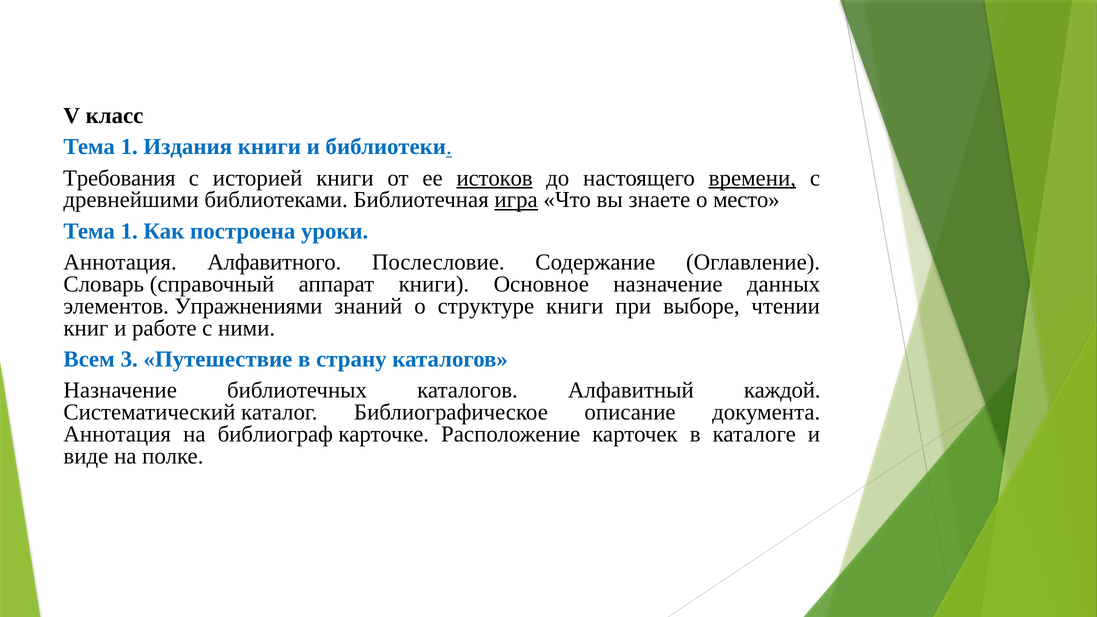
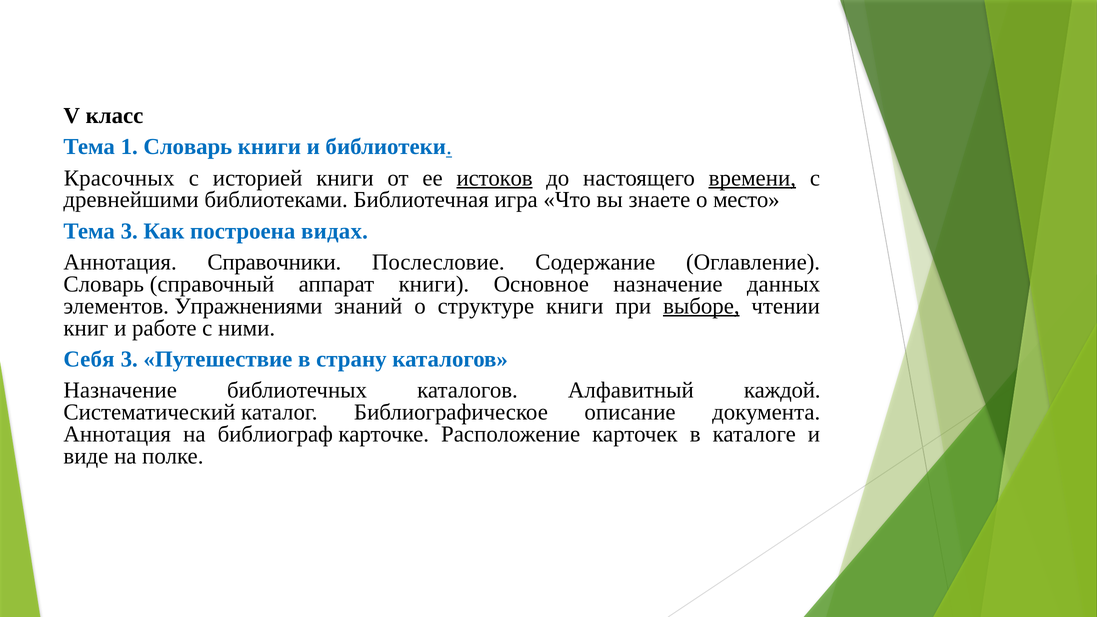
1 Издания: Издания -> Словарь (188, 147)
Требования: Требования -> Красочных (119, 178)
игра underline: present -> none (516, 200)
1: 1 -> 3 (129, 231)
уроки: уроки -> видах (335, 231)
Алфавитного: Алфавитного -> Справочники (274, 262)
выборе underline: none -> present (701, 306)
Всем: Всем -> Себя (89, 359)
